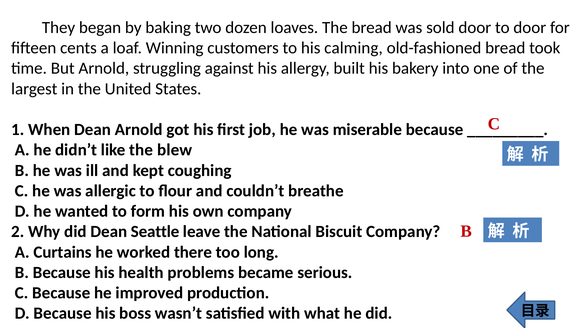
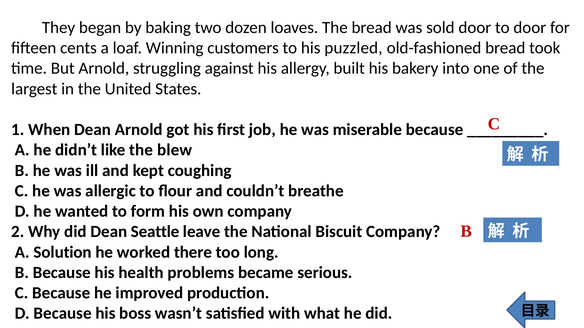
calming: calming -> puzzled (353, 48)
Curtains: Curtains -> Solution (63, 253)
